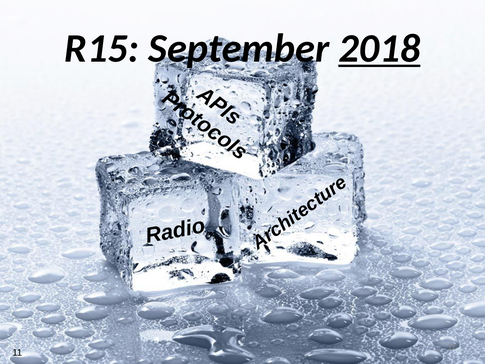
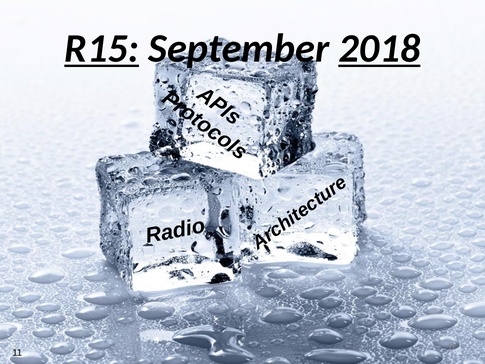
R15 underline: none -> present (102, 48)
